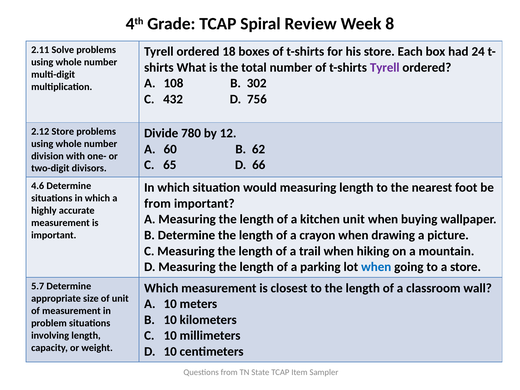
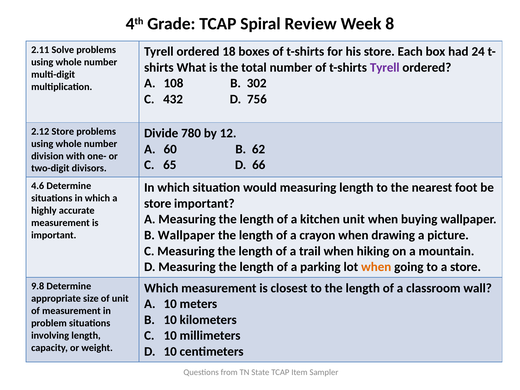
from: from -> store (158, 204)
B Determine: Determine -> Wallpaper (186, 235)
when colour: blue -> orange (376, 267)
5.7: 5.7 -> 9.8 (38, 286)
